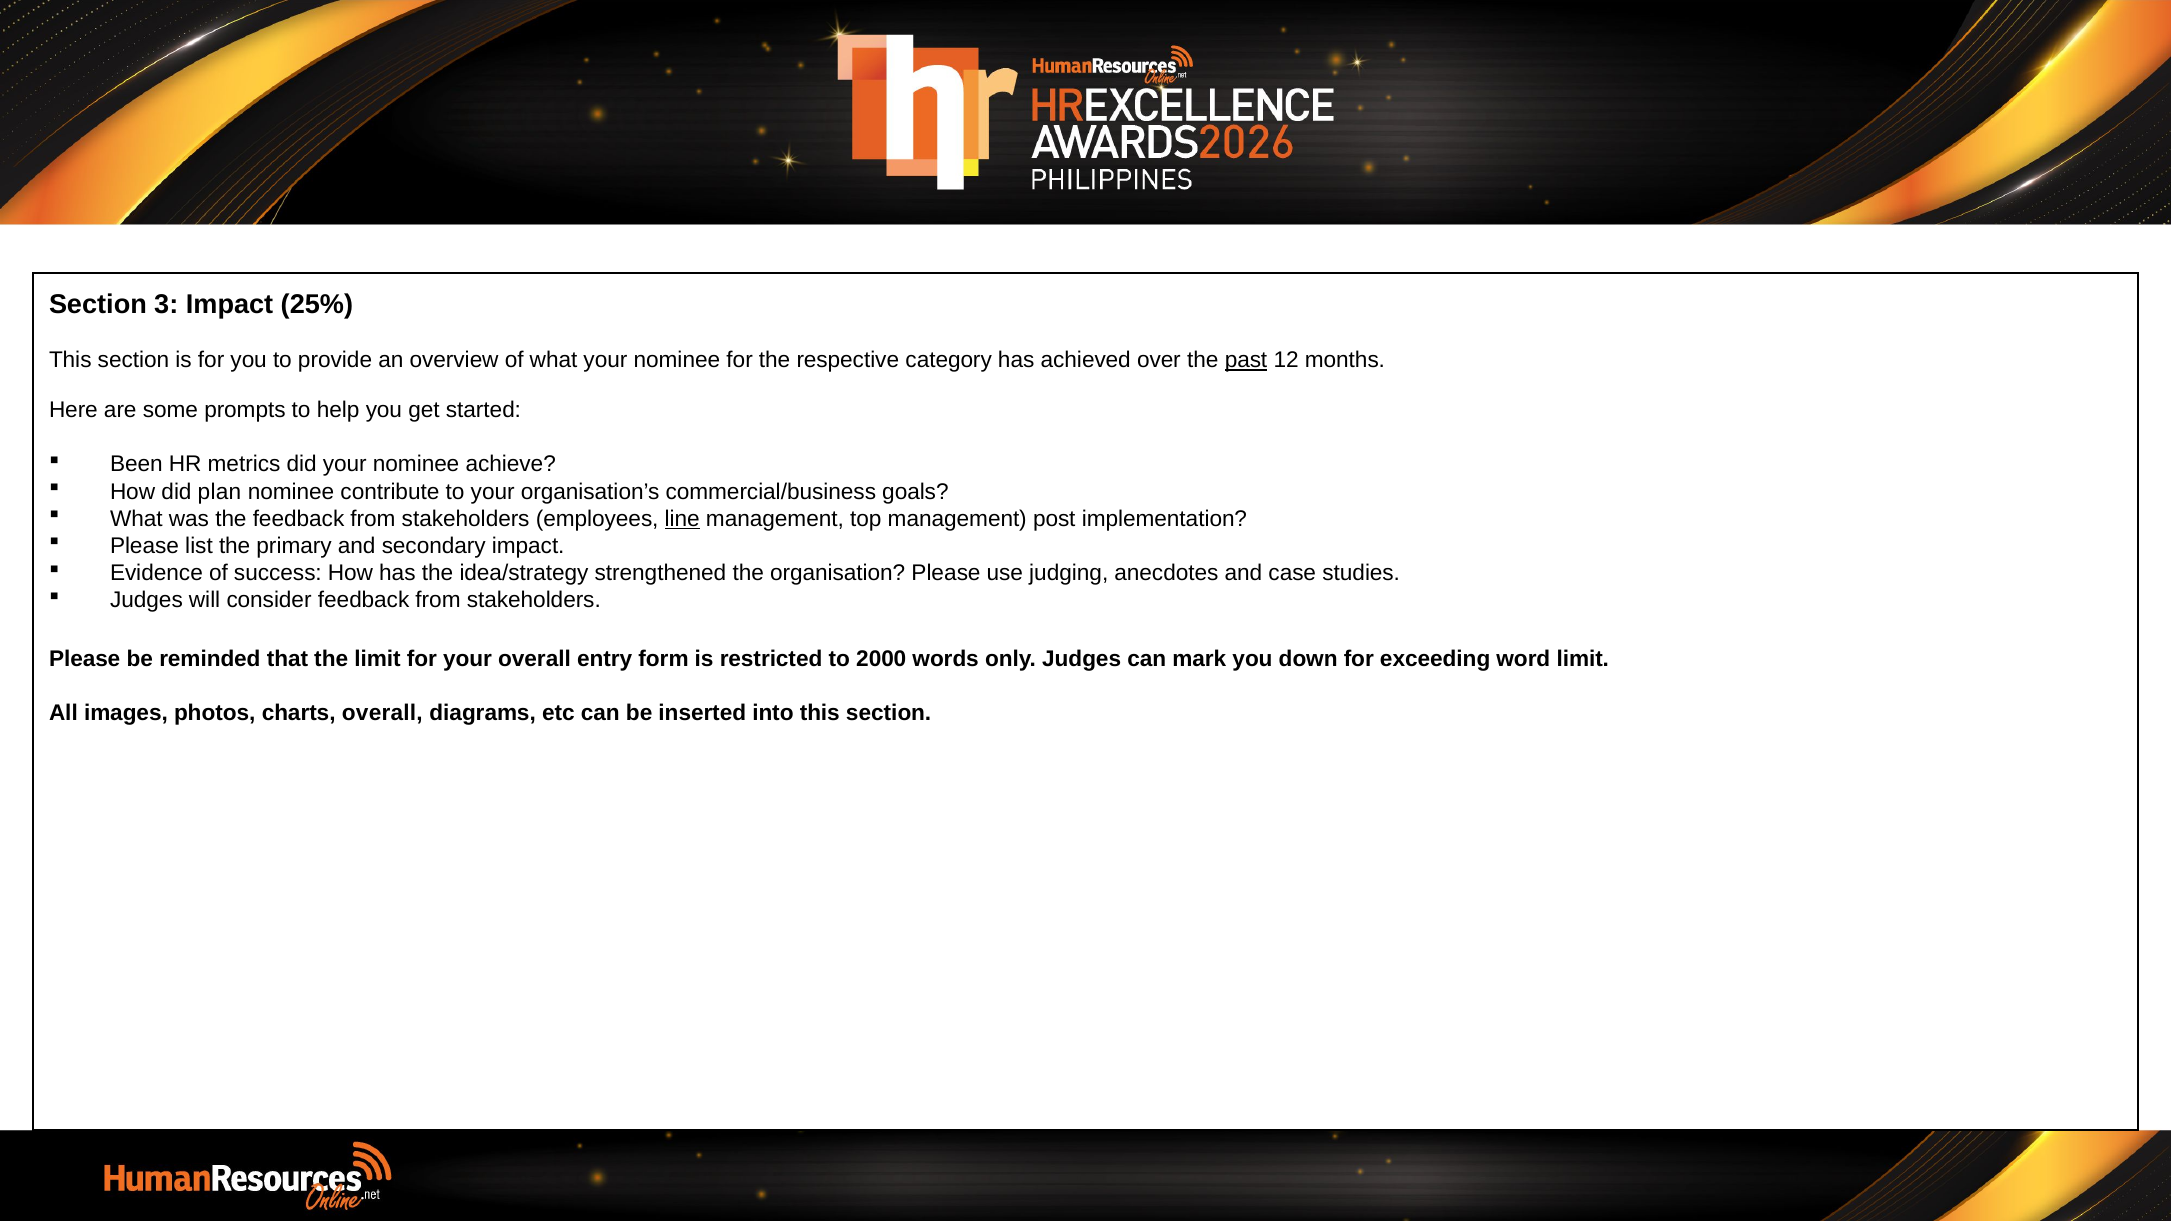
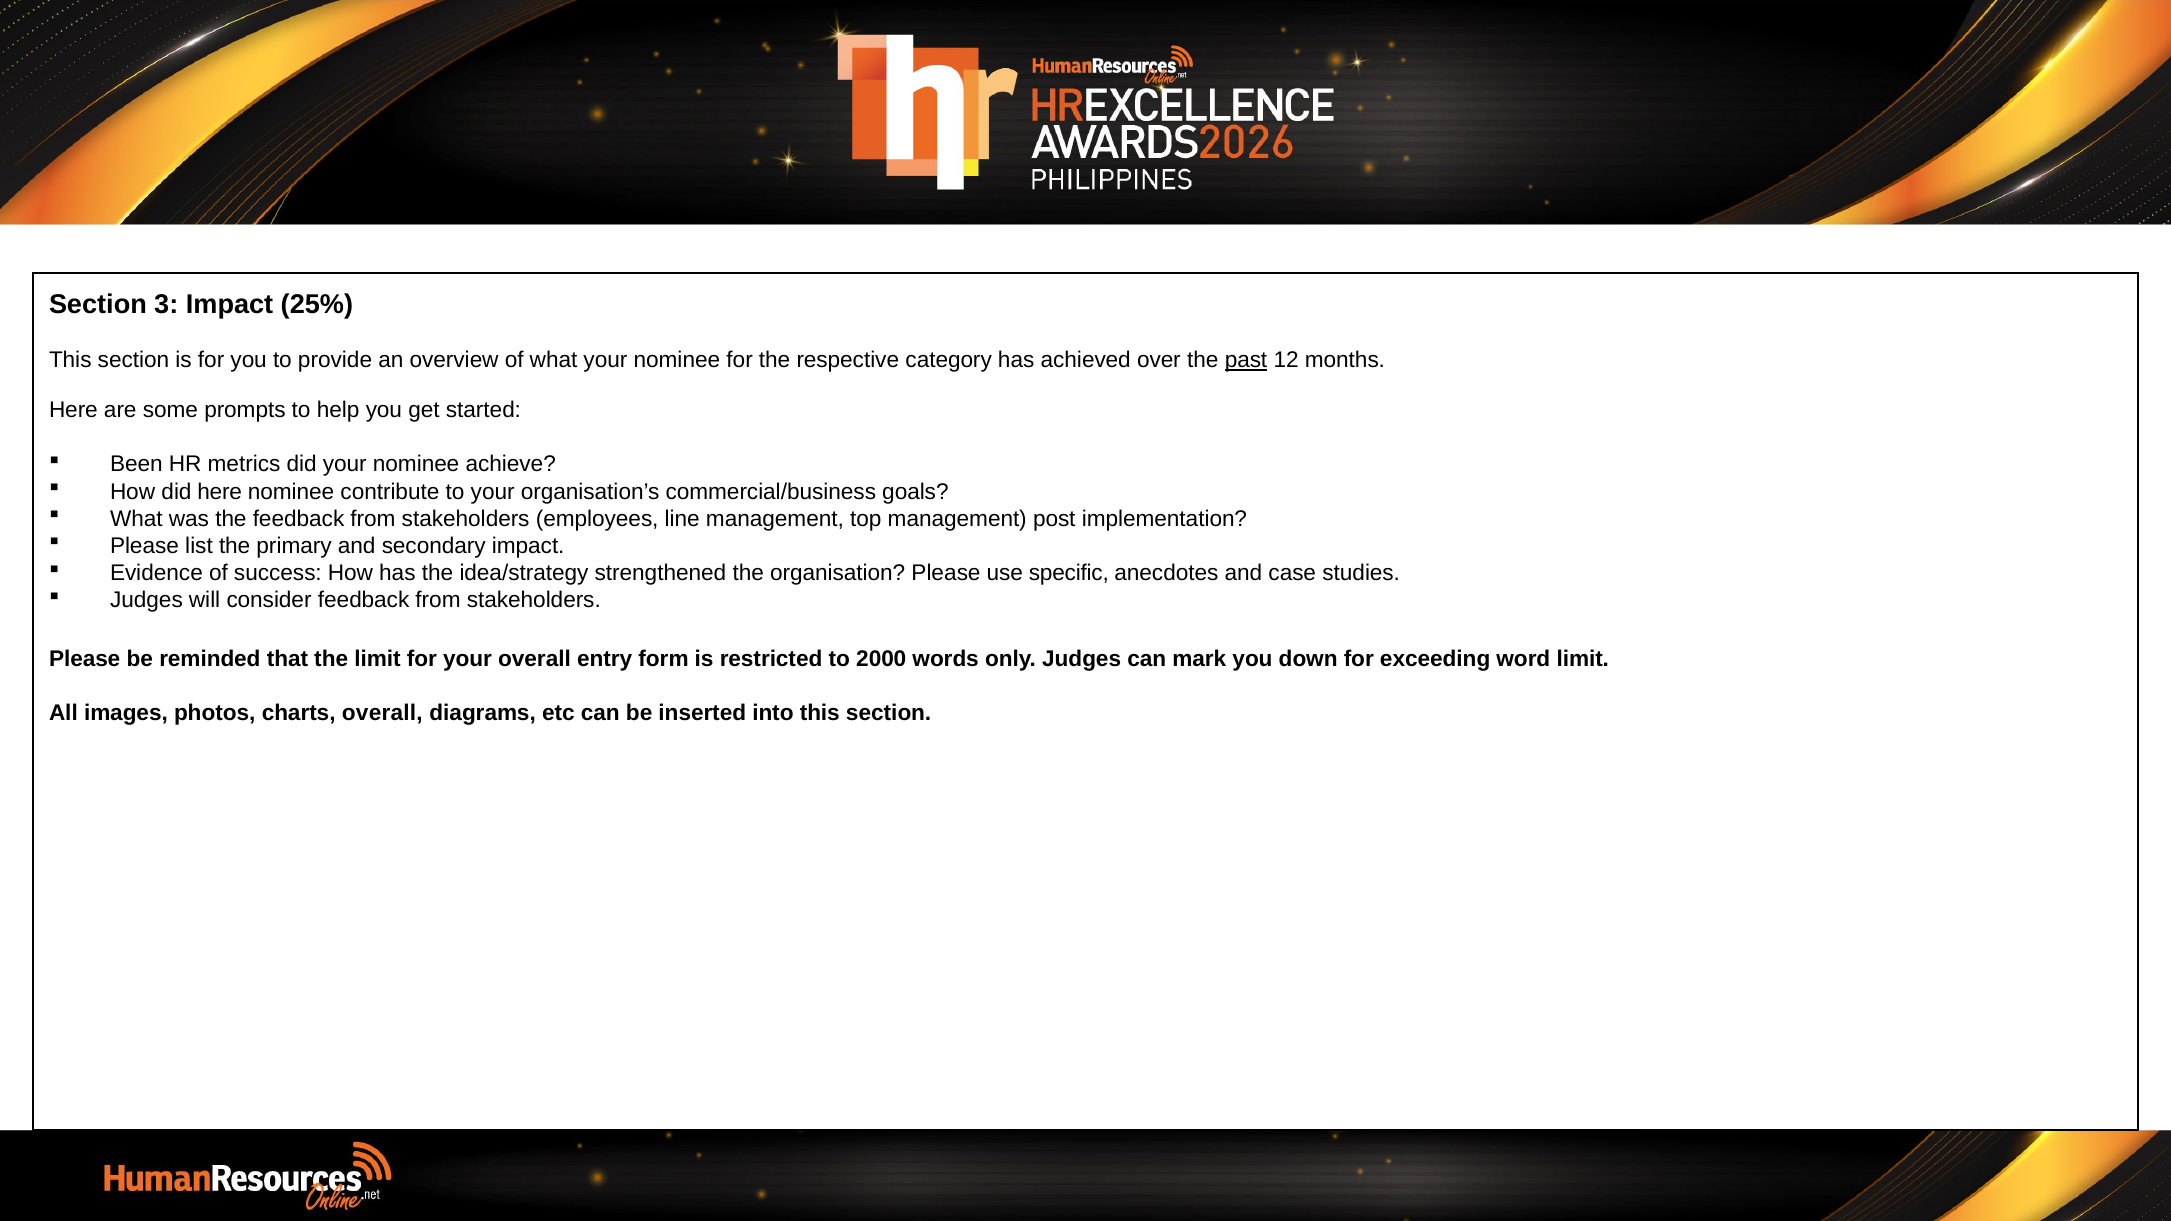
did plan: plan -> here (220, 492)
line underline: present -> none (682, 519)
judging: judging -> specific (1069, 573)
